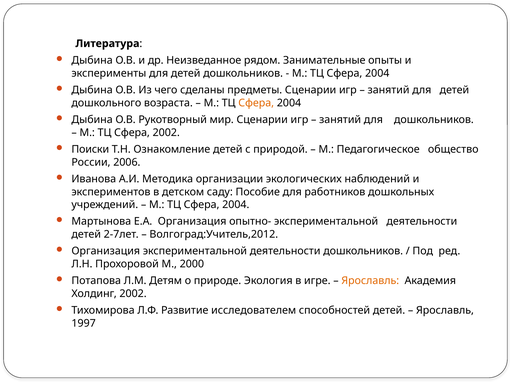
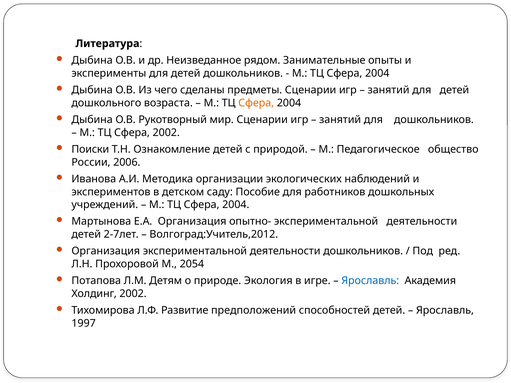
2000: 2000 -> 2054 (192, 264)
Ярославль colour: orange -> blue (370, 281)
исследователем: исследователем -> предположений (254, 311)
